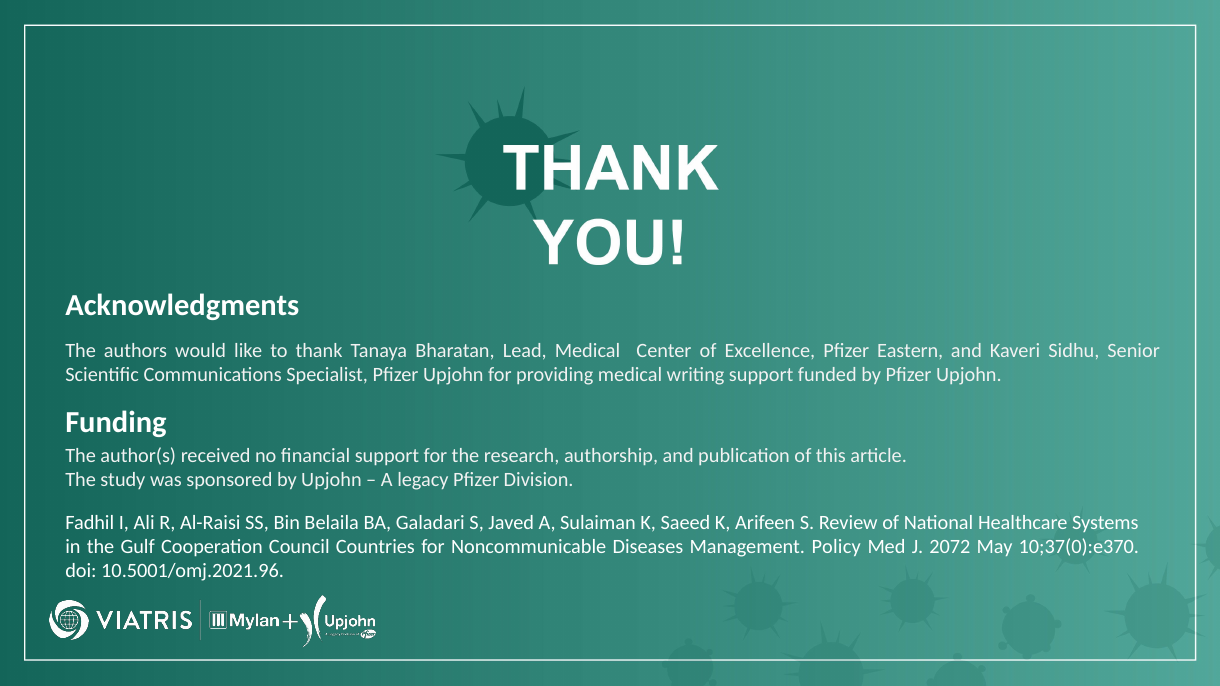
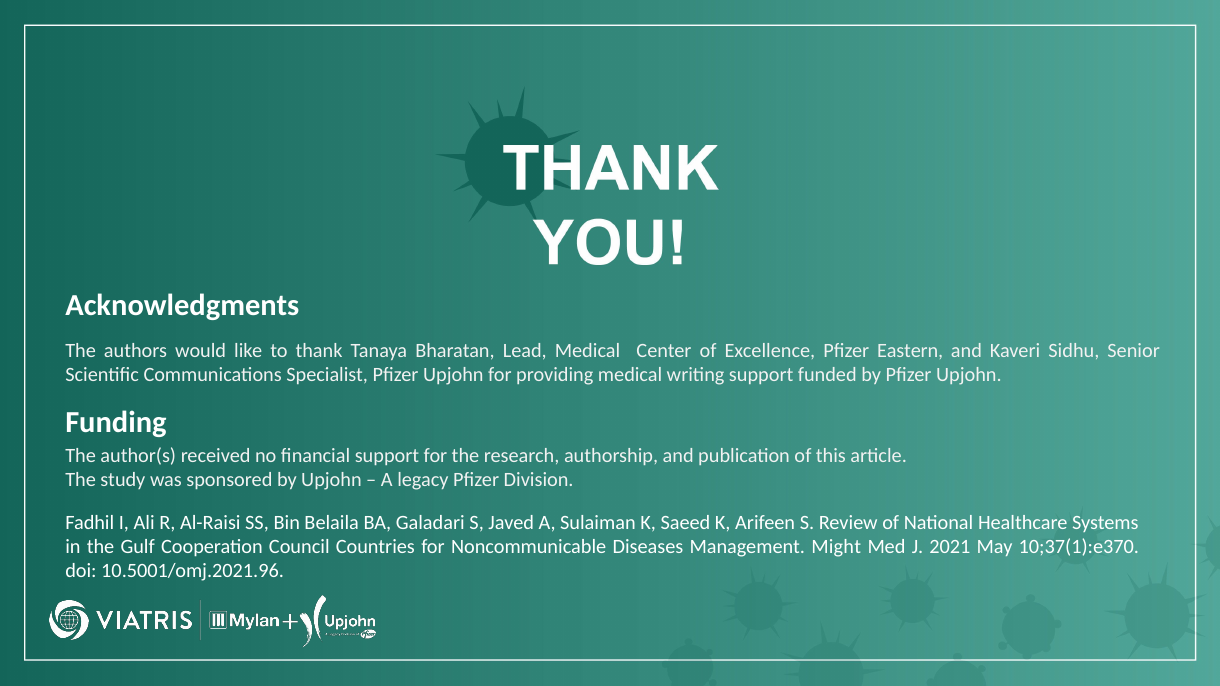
Policy: Policy -> Might (836, 547)
2072: 2072 -> 2021 (950, 547)
10;37(0):e370: 10;37(0):e370 -> 10;37(1):e370 (1079, 547)
